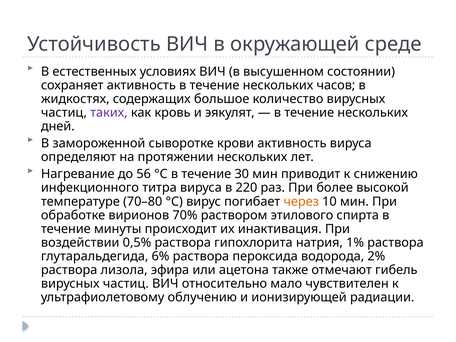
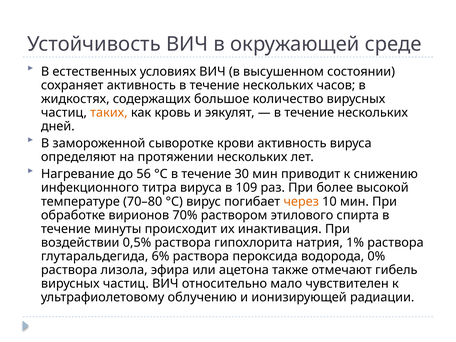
таких colour: purple -> orange (109, 113)
220: 220 -> 109 (246, 188)
2%: 2% -> 0% (376, 256)
